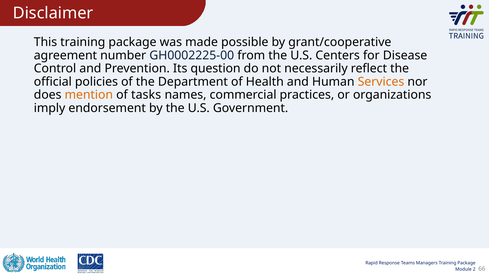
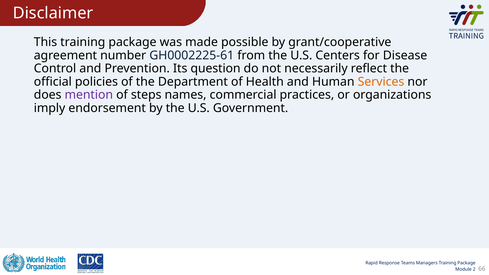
GH0002225-00: GH0002225-00 -> GH0002225-61 (192, 55)
mention colour: orange -> purple (89, 95)
tasks: tasks -> steps (146, 95)
